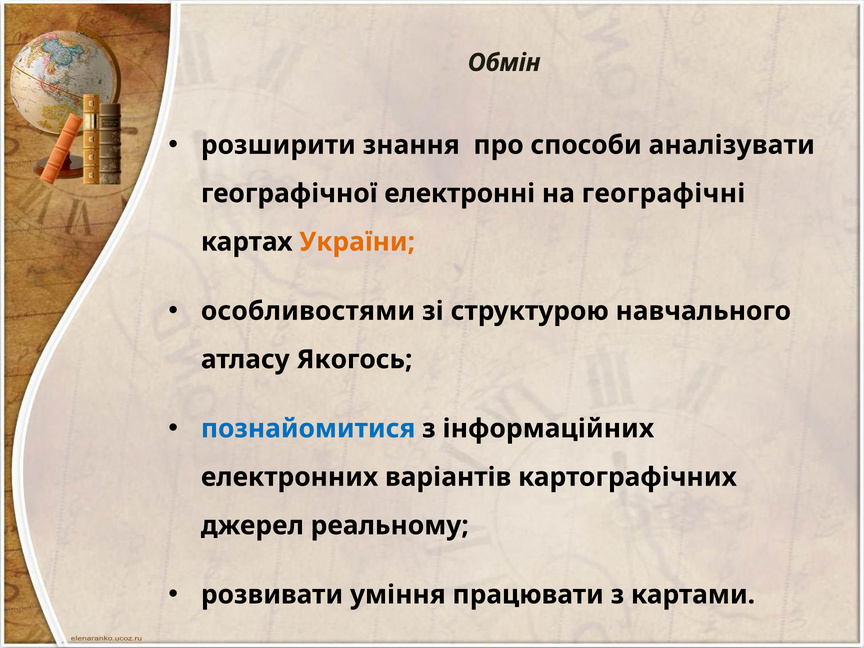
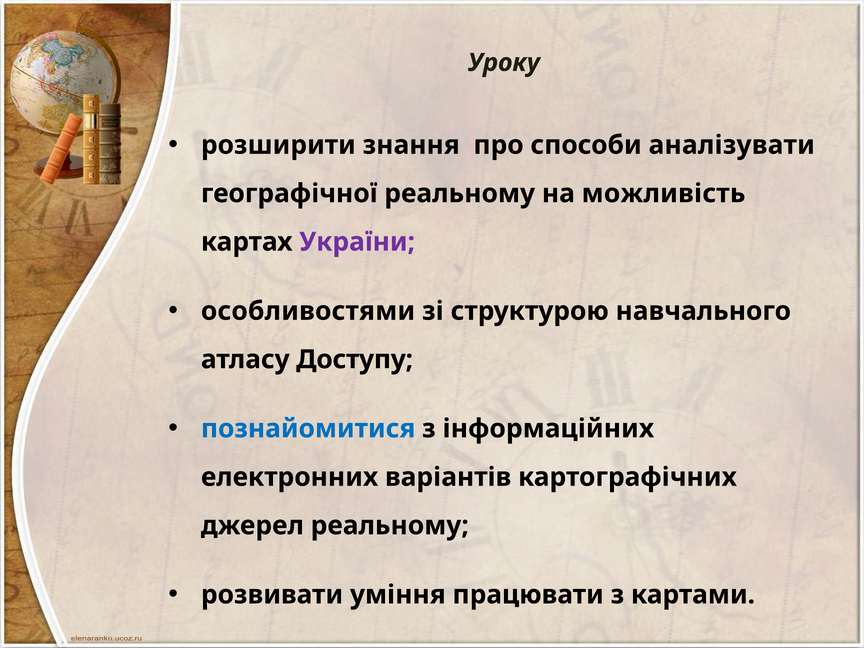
Обмін: Обмін -> Уроку (504, 63)
географічної електронні: електронні -> реальному (460, 193)
географічні: географічні -> можливість (664, 193)
України colour: orange -> purple (357, 242)
Якогось: Якогось -> Доступу (355, 360)
